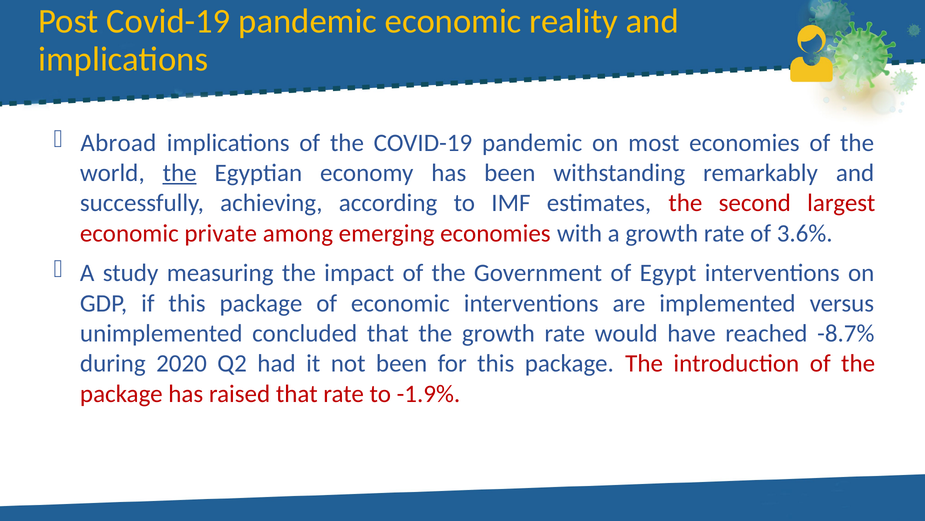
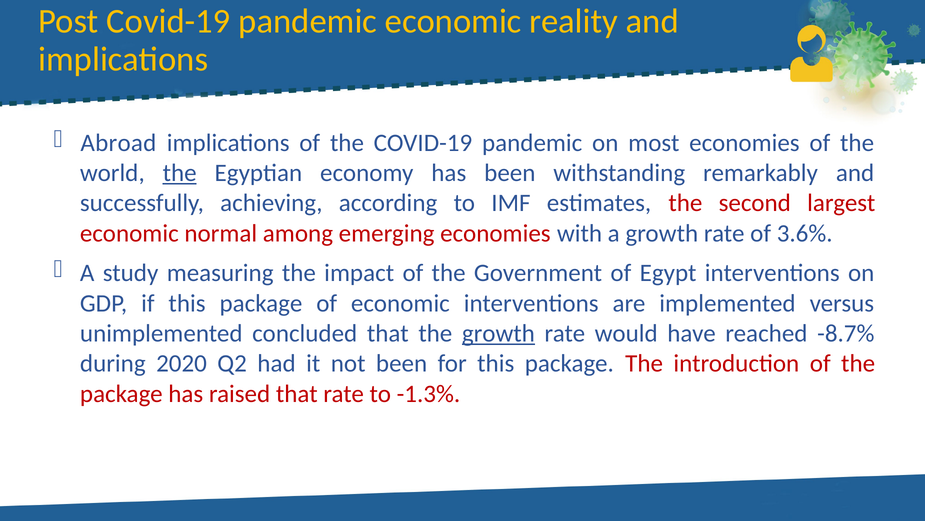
private: private -> normal (221, 233)
growth underline: none -> present (498, 333)
-1.9%: -1.9% -> -1.3% (428, 393)
